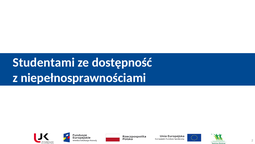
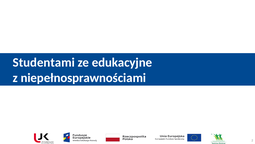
dostępność: dostępność -> edukacyjne (122, 62)
